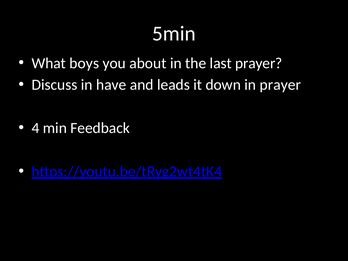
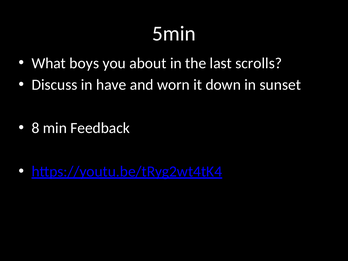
last prayer: prayer -> scrolls (259, 63)
leads: leads -> worn (173, 85)
in prayer: prayer -> sunset (280, 85)
4: 4 -> 8 (35, 128)
